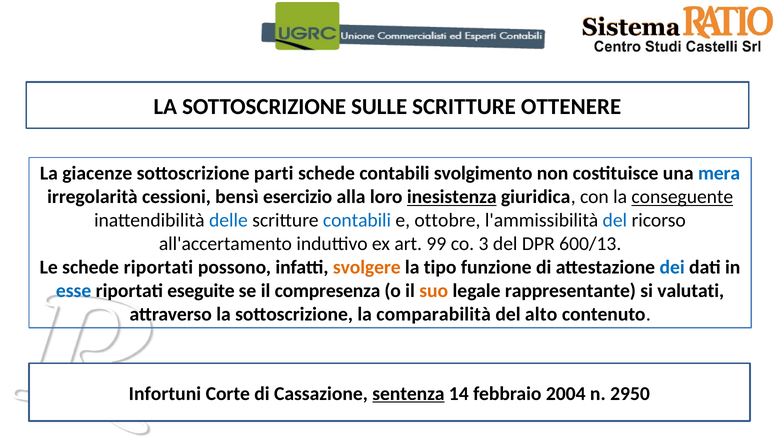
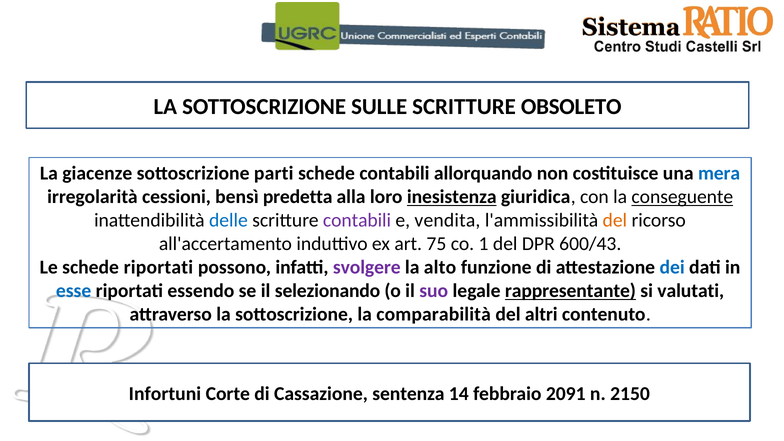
OTTENERE: OTTENERE -> OBSOLETO (571, 107)
svolgimento: svolgimento -> allorquando (483, 173)
esercizio: esercizio -> predetta (298, 197)
contabili colour: blue -> purple (357, 220)
ottobre: ottobre -> vendita (447, 220)
del colour: blue -> orange (615, 220)
99: 99 -> 75 (436, 244)
3: 3 -> 1 (484, 244)
600/13: 600/13 -> 600/43 (590, 244)
svolgere colour: orange -> purple (367, 267)
tipo: tipo -> alto (440, 267)
eseguite: eseguite -> essendo (201, 291)
compresenza: compresenza -> selezionando (328, 291)
suo colour: orange -> purple (434, 291)
rappresentante underline: none -> present (570, 291)
alto: alto -> altri (541, 315)
sentenza underline: present -> none (408, 394)
2004: 2004 -> 2091 (566, 394)
2950: 2950 -> 2150 (630, 394)
